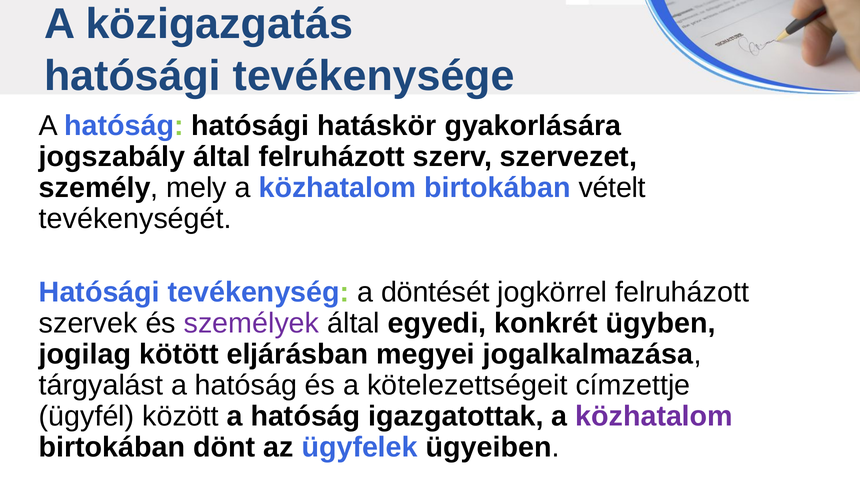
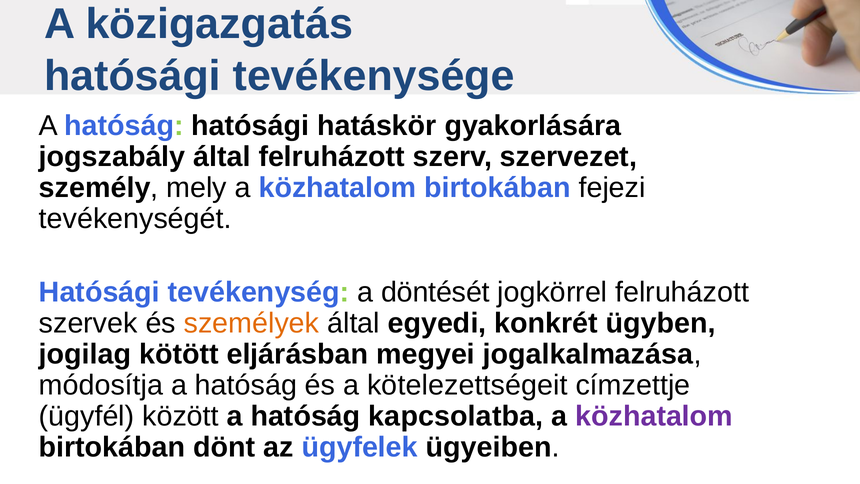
vételt: vételt -> fejezi (612, 188)
személyek colour: purple -> orange (252, 323)
tárgyalást: tárgyalást -> módosítja (101, 385)
igazgatottak: igazgatottak -> kapcsolatba (456, 416)
